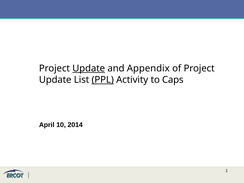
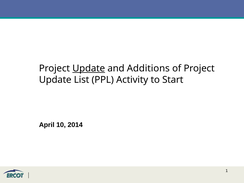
Appendix: Appendix -> Additions (148, 68)
PPL underline: present -> none (103, 80)
Caps: Caps -> Start (173, 80)
